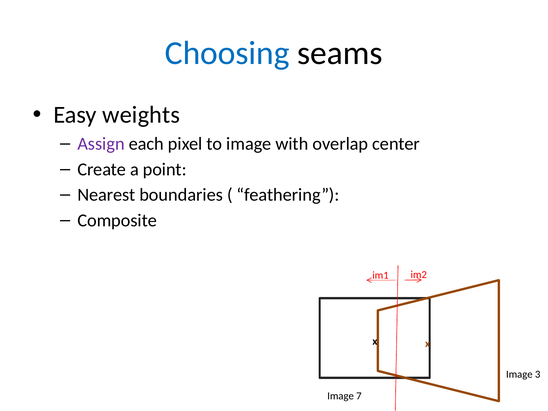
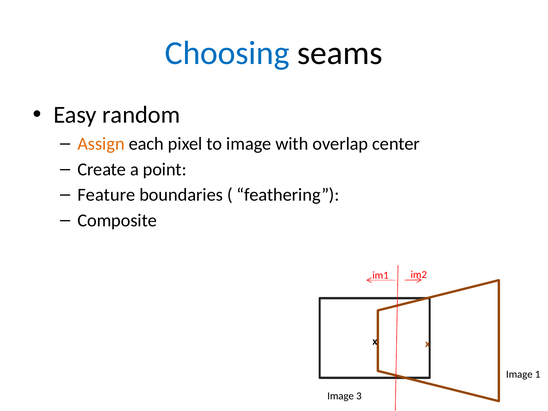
weights: weights -> random (141, 115)
Assign colour: purple -> orange (101, 144)
Nearest: Nearest -> Feature (106, 195)
3: 3 -> 1 (538, 374)
7: 7 -> 3 (359, 396)
